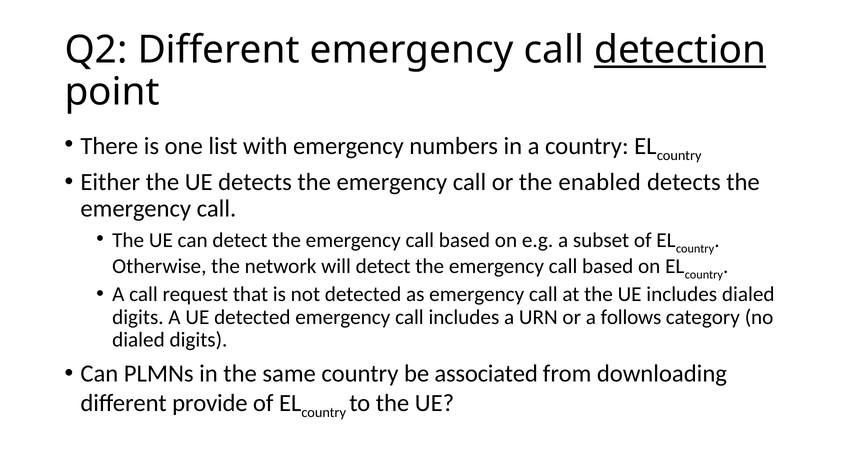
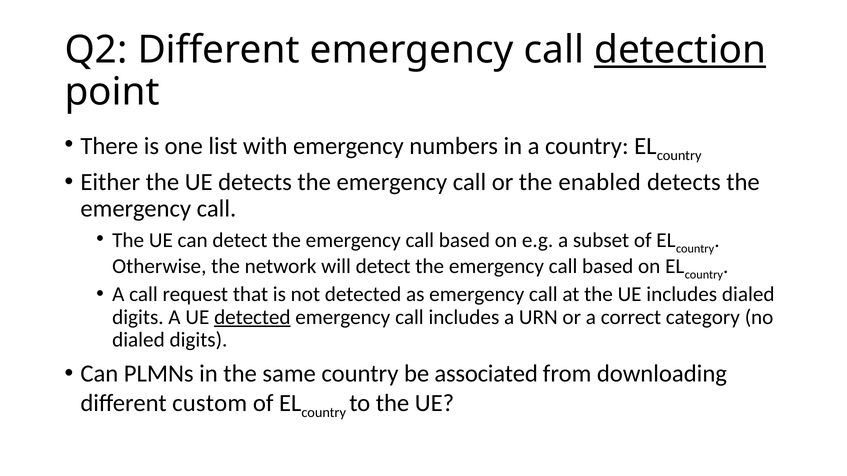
detected underline: none -> present (252, 317)
follows: follows -> correct (631, 317)
provide: provide -> custom (210, 403)
